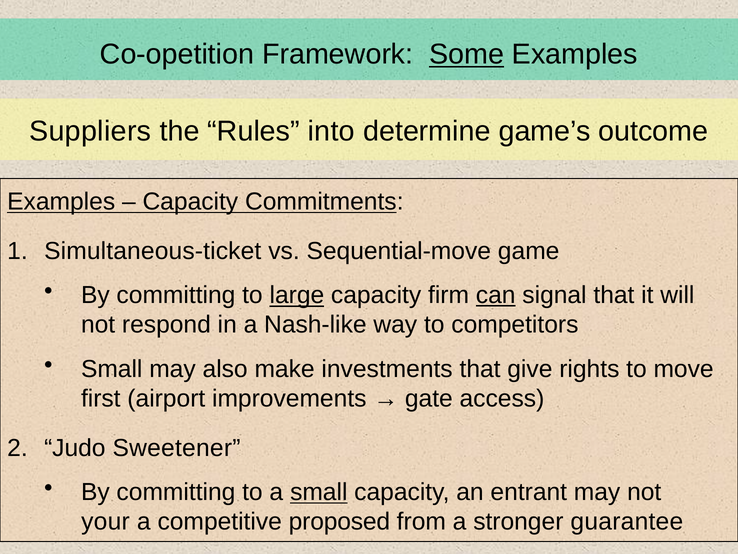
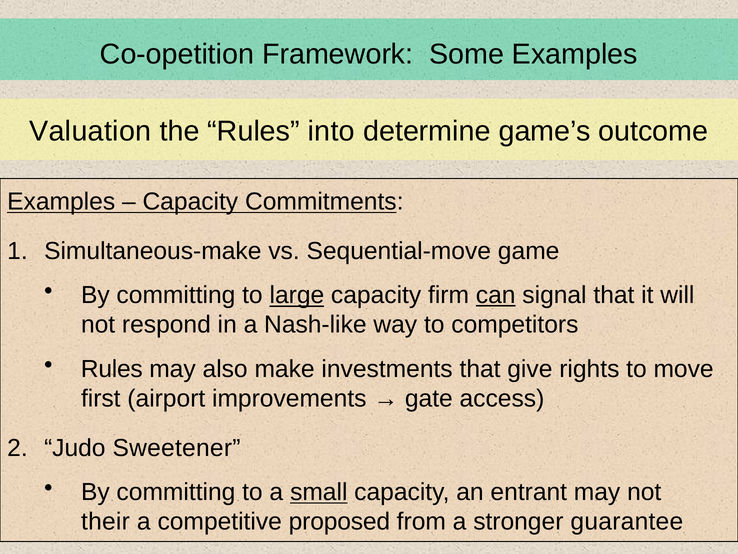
Some underline: present -> none (467, 54)
Suppliers: Suppliers -> Valuation (90, 131)
Simultaneous-ticket: Simultaneous-ticket -> Simultaneous-make (153, 251)
Small: Small -> Rules (112, 369)
your: your -> their (105, 521)
